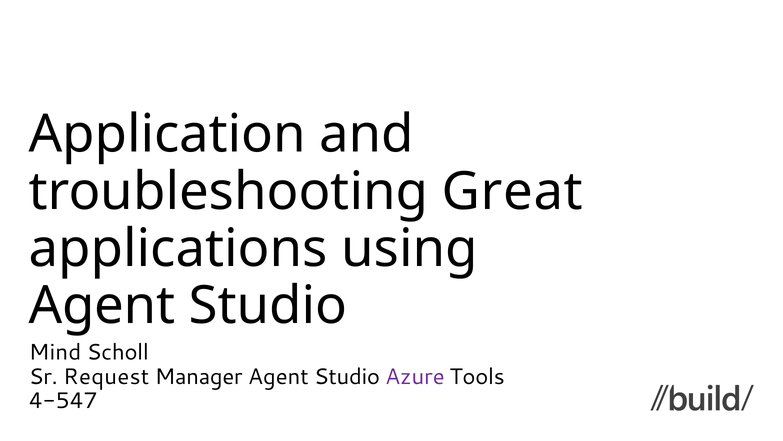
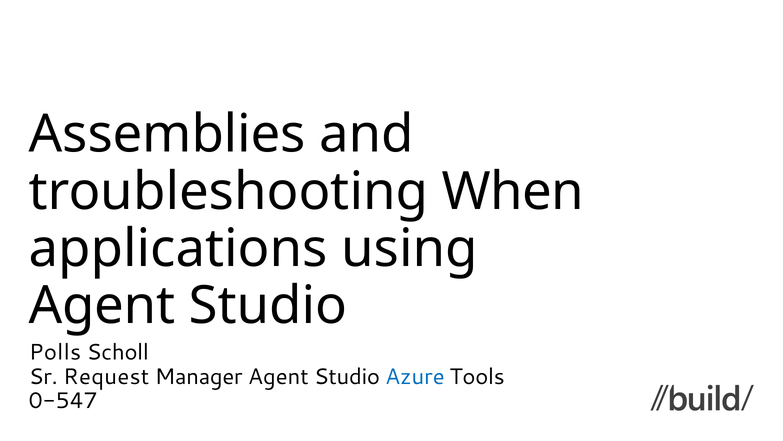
Application: Application -> Assemblies (167, 134)
Great: Great -> When (513, 191)
Mind: Mind -> Polls (55, 352)
Azure colour: purple -> blue (415, 376)
4-547: 4-547 -> 0-547 (63, 400)
